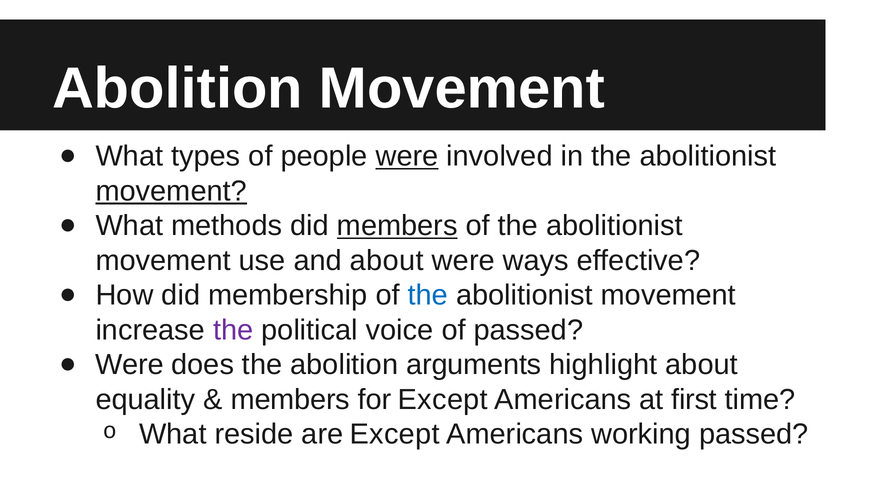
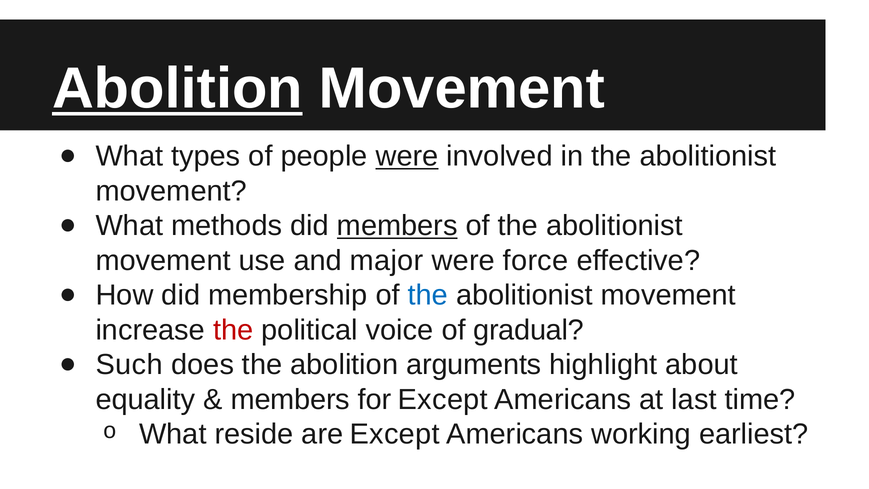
Abolition underline: none -> present (177, 89)
movement underline: present -> none (171, 191)
and about: about -> major (387, 260)
ways: ways -> force (536, 260)
the colour: purple -> red (233, 330)
of passed: passed -> gradual (529, 330)
Were: Were -> Such (129, 365)
first: first -> last (694, 399)
working passed: passed -> earliest (754, 434)
